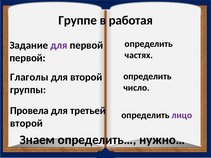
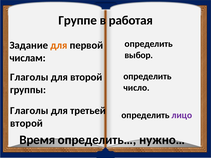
для colour: purple -> orange (59, 45)
частях: частях -> выбор (139, 55)
первой: первой -> числам (28, 58)
Провела: Провела -> Глаголы (29, 111)
Знаем: Знаем -> Время (37, 140)
